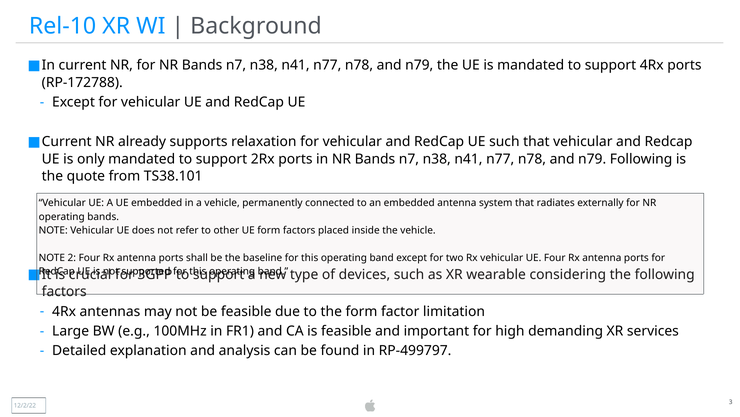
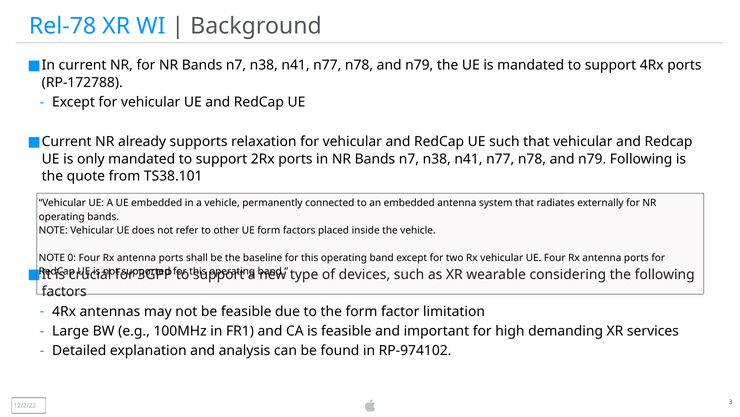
Rel-10: Rel-10 -> Rel-78 (63, 26)
2: 2 -> 0 (72, 257)
RP-499797: RP-499797 -> RP-974102 (415, 350)
